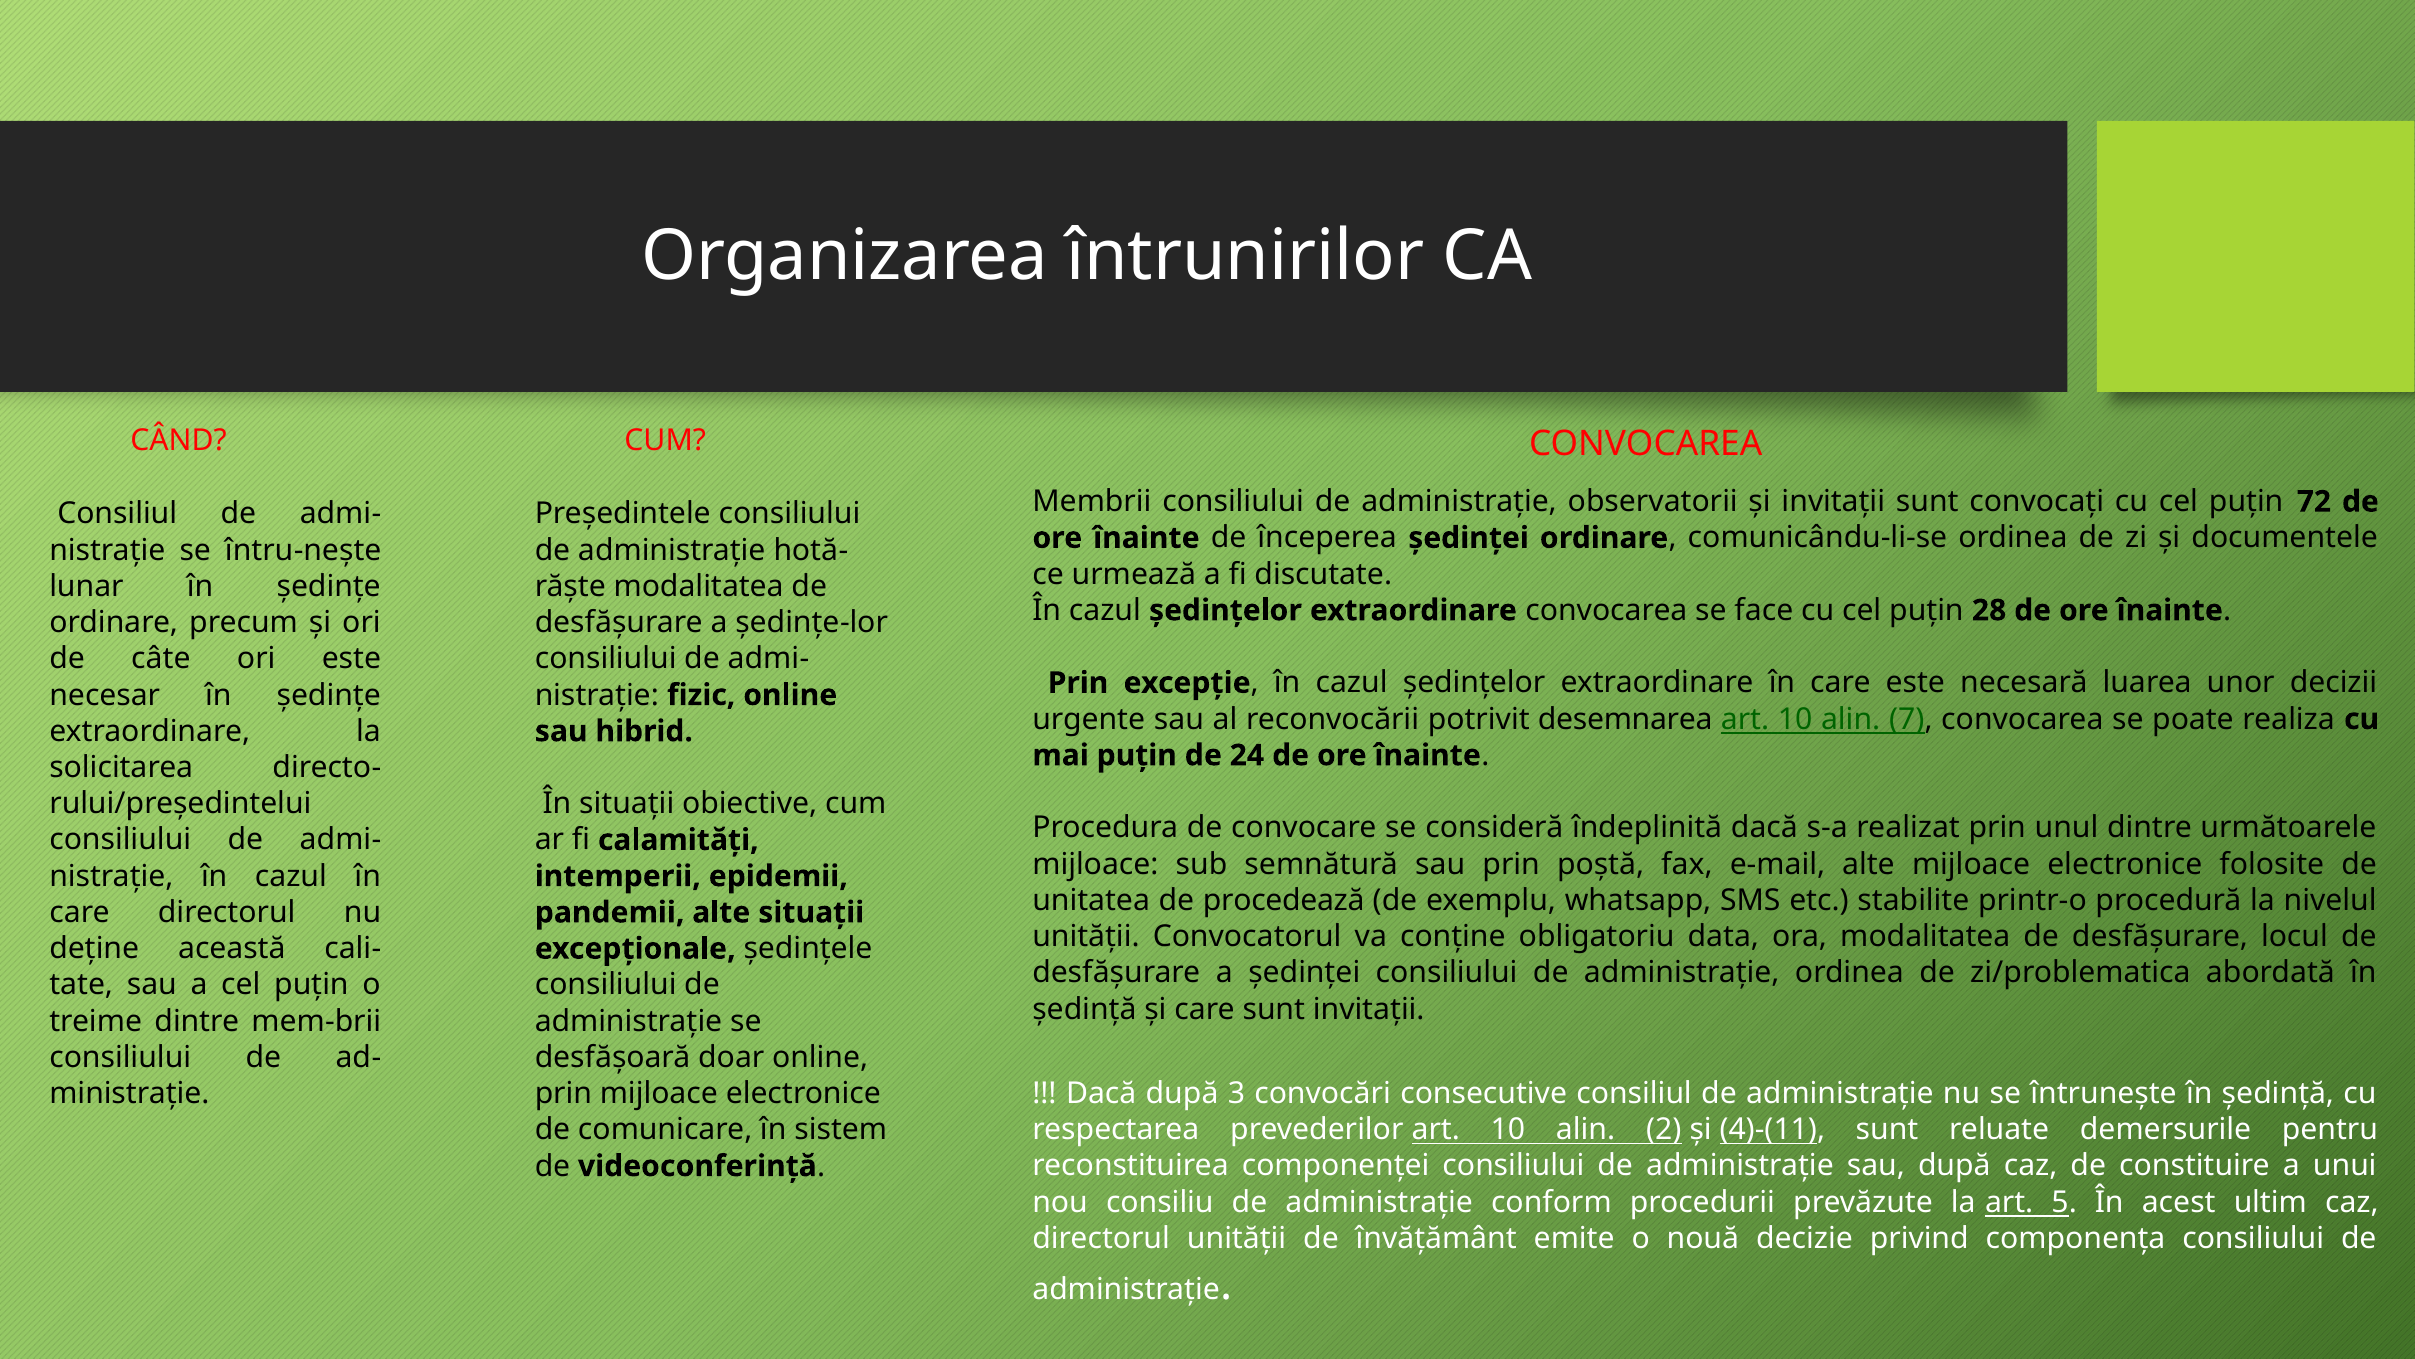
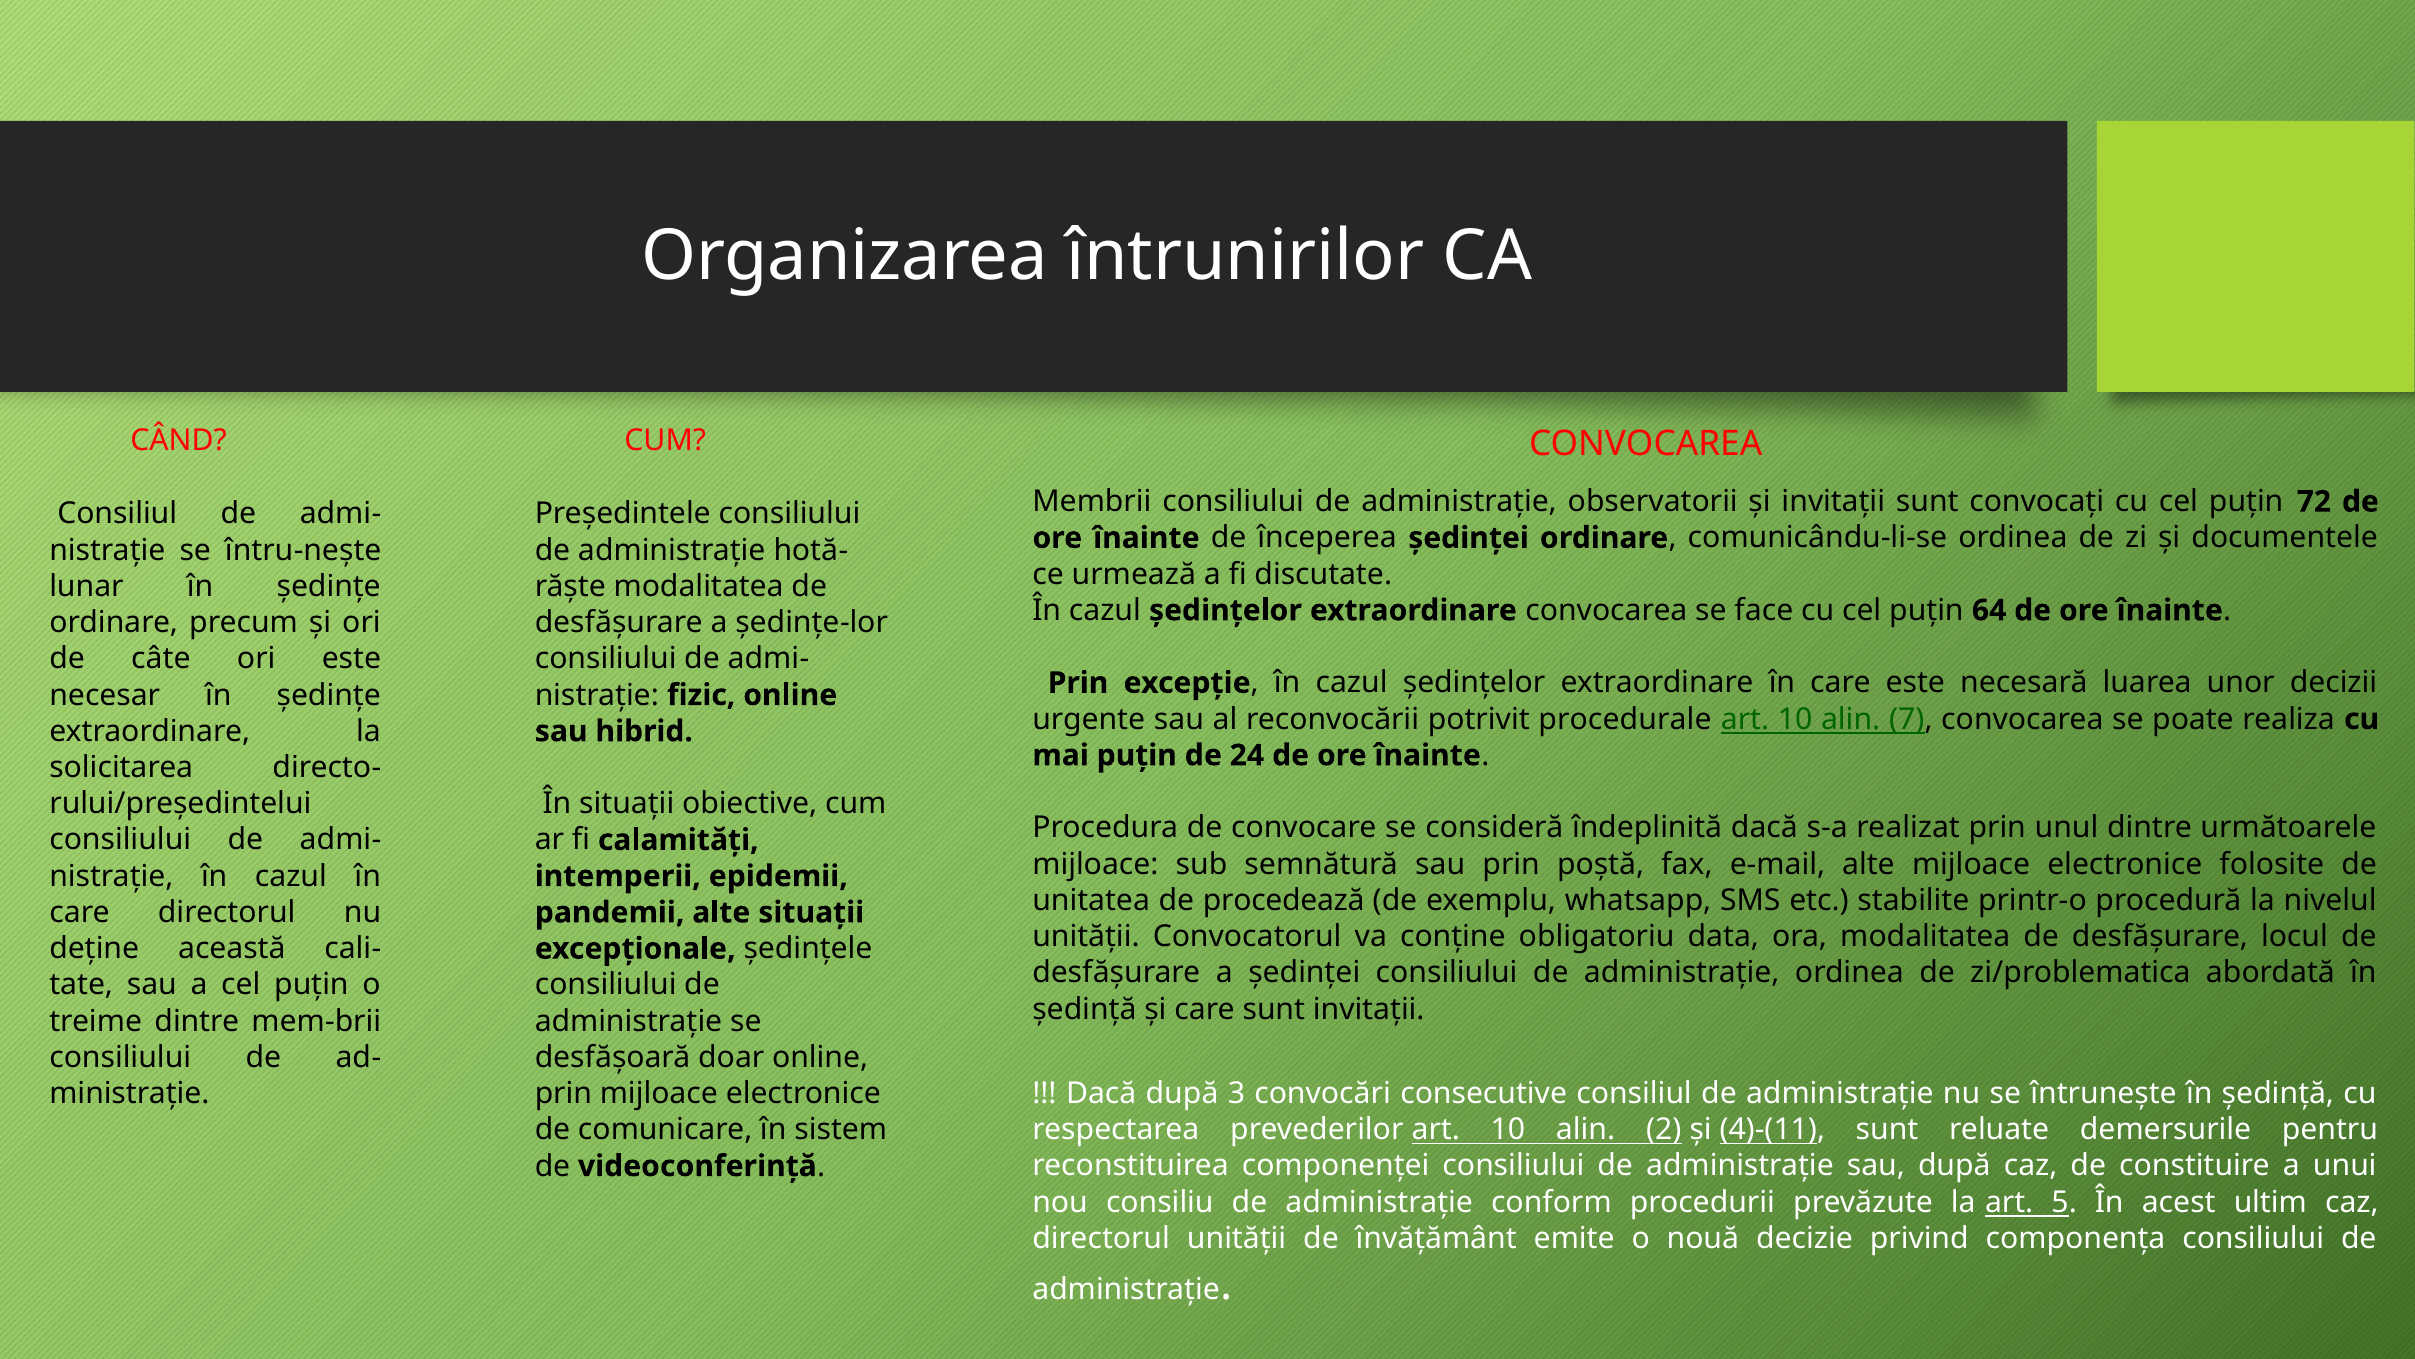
28: 28 -> 64 (1989, 610)
desemnarea: desemnarea -> procedurale (1625, 719)
